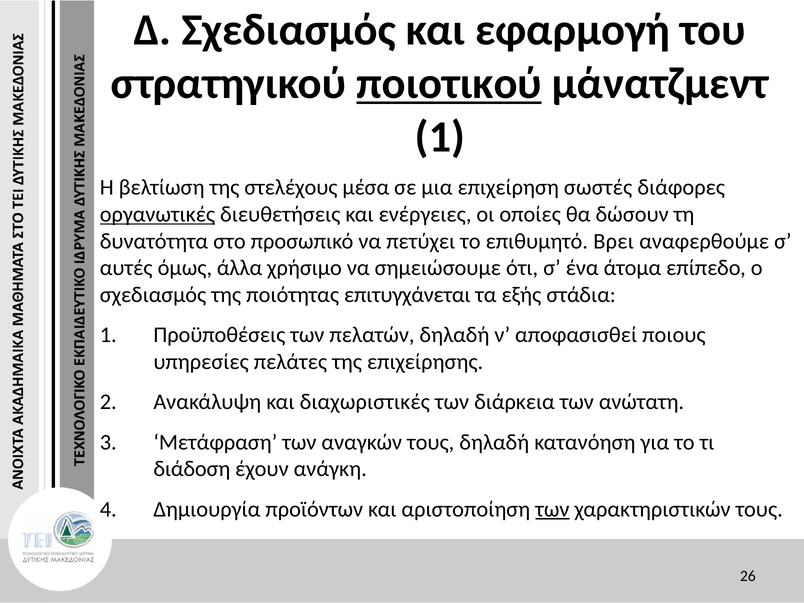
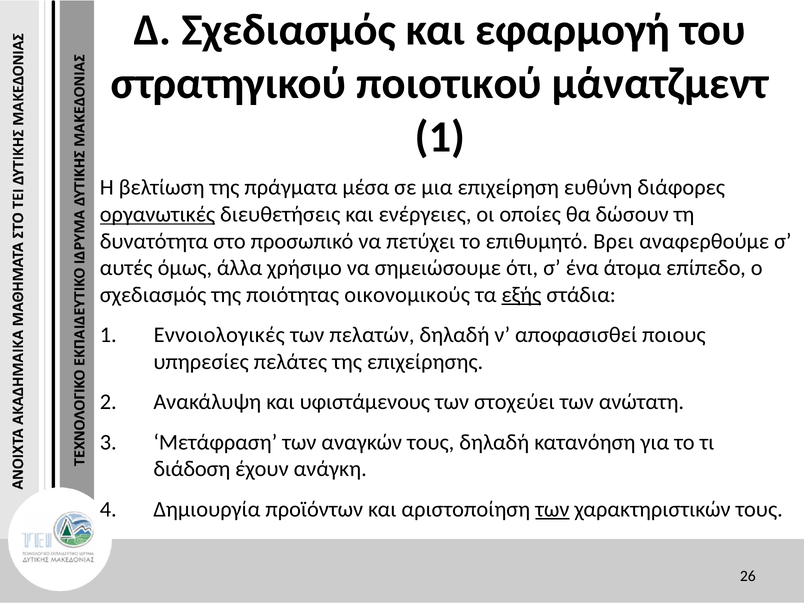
ποιοτικού underline: present -> none (449, 84)
στελέχους: στελέχους -> πράγματα (291, 188)
σωστές: σωστές -> ευθύνη (598, 188)
επιτυγχάνεται: επιτυγχάνεται -> οικονομικούς (407, 295)
εξής underline: none -> present (521, 295)
Προϋποθέσεις: Προϋποθέσεις -> Εννοιολογικές (219, 335)
διαχωριστικές: διαχωριστικές -> υφιστάμενους (365, 402)
διάρκεια: διάρκεια -> στοχεύει (514, 402)
